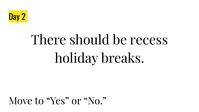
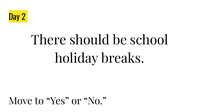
recess: recess -> school (149, 40)
